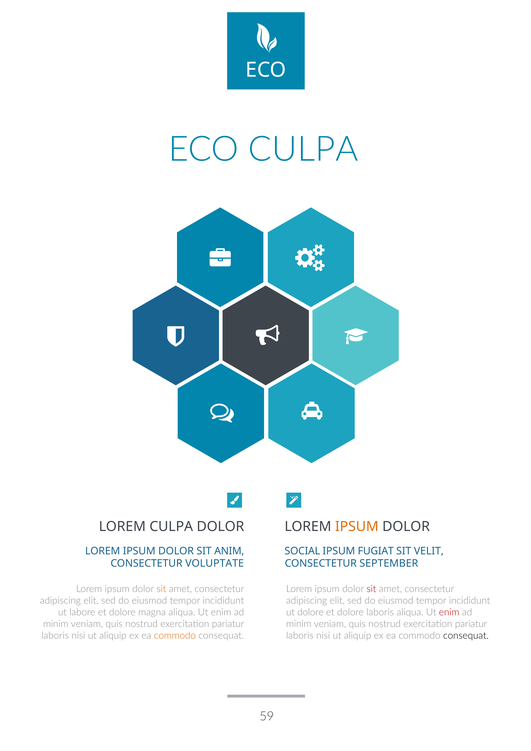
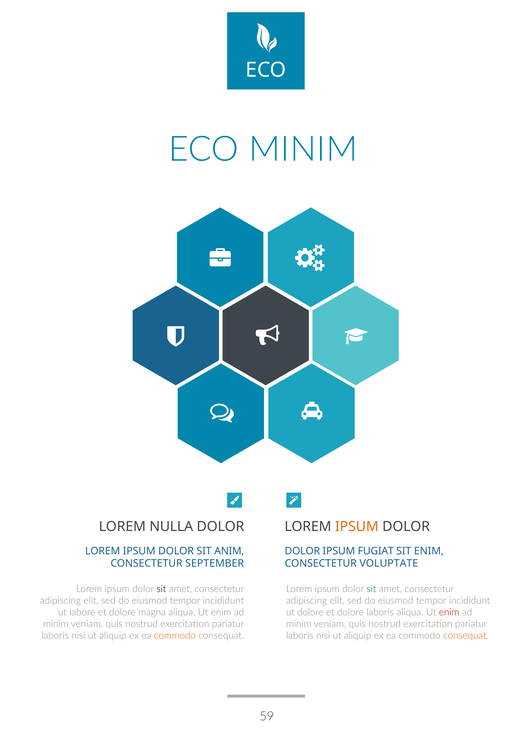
ECO CULPA: CULPA -> MINIM (303, 149)
LOREM CULPA: CULPA -> NULLA (171, 526)
SOCIAL: SOCIAL -> DOLOR (302, 551)
SIT VELIT: VELIT -> ENIM (429, 551)
VOLUPTATE: VOLUPTATE -> SEPTEMBER (215, 563)
SEPTEMBER: SEPTEMBER -> VOLUPTATE (389, 563)
sit colour: orange -> black (161, 589)
sit colour: red -> green (371, 589)
consequat colour: black -> orange (466, 635)
